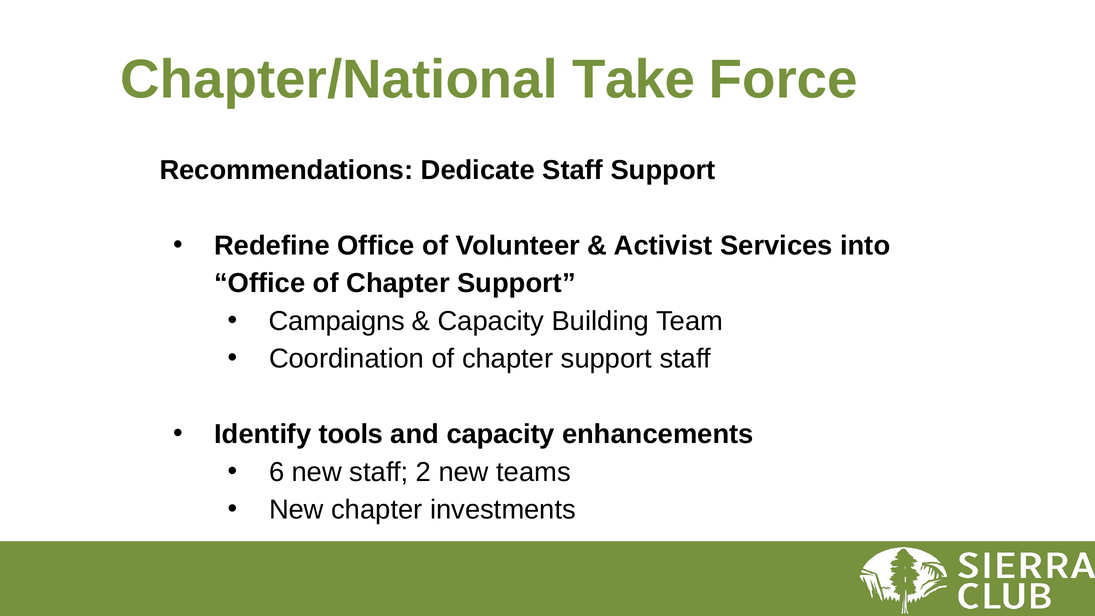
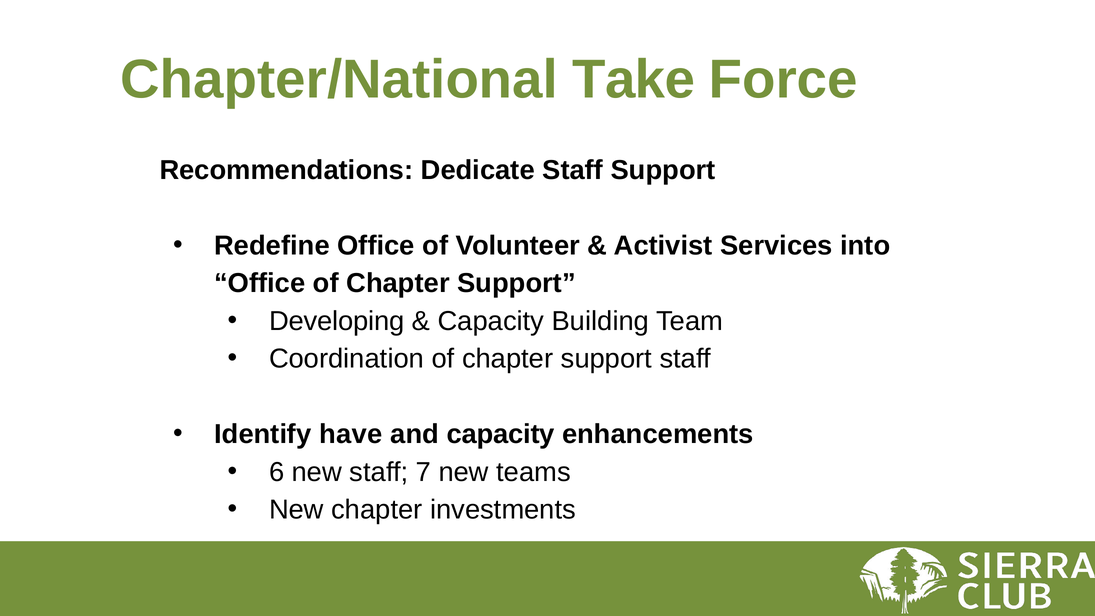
Campaigns: Campaigns -> Developing (337, 321)
tools: tools -> have (351, 434)
2: 2 -> 7 (424, 472)
